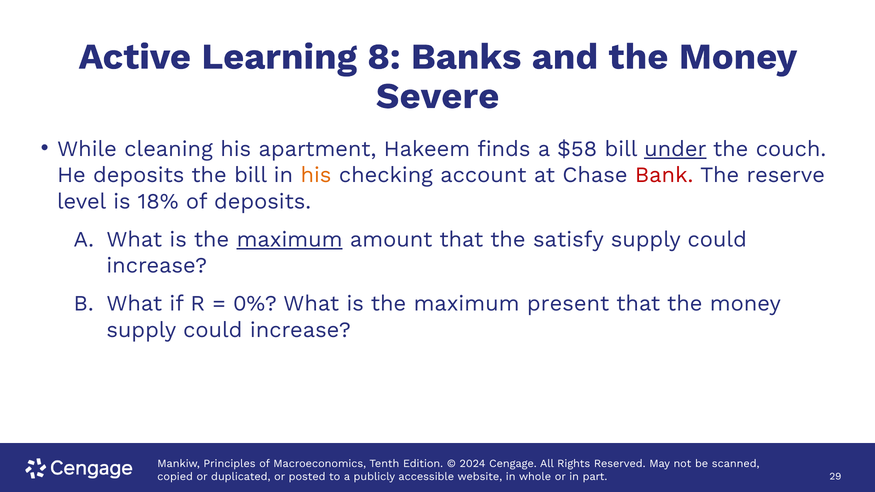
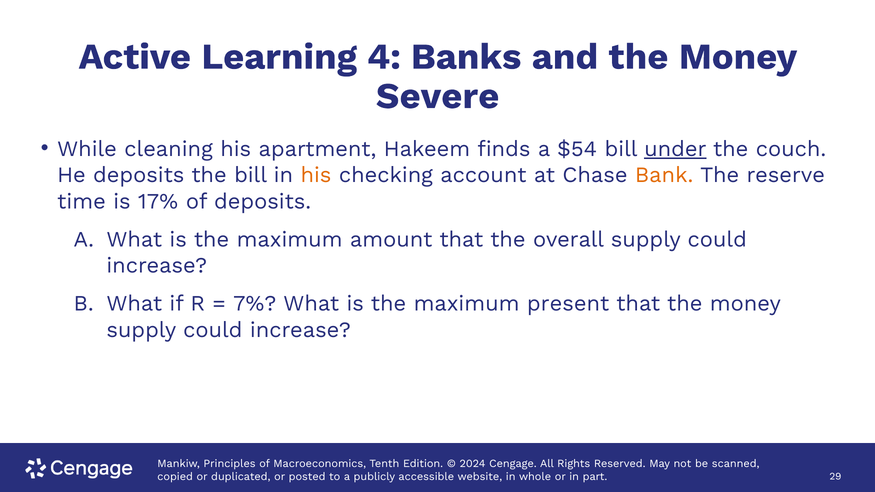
8: 8 -> 4 (384, 57)
$58: $58 -> $54 (577, 149)
Bank colour: red -> orange (664, 175)
level: level -> time (82, 201)
18%: 18% -> 17% (158, 201)
maximum underline: present -> none (290, 240)
satisfy: satisfy -> overall (569, 240)
0%: 0% -> 7% (255, 304)
